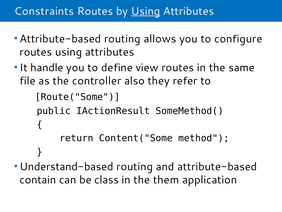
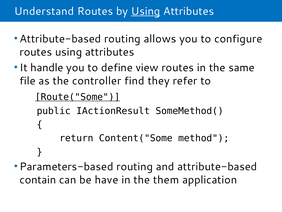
Constraints: Constraints -> Understand (44, 11)
also: also -> find (134, 81)
Route("Some underline: none -> present (77, 97)
Understand-based: Understand-based -> Parameters-based (66, 166)
class: class -> have (107, 179)
